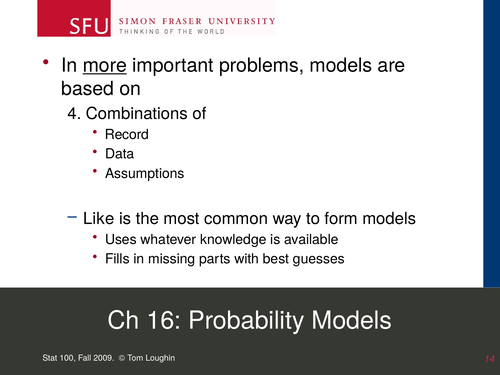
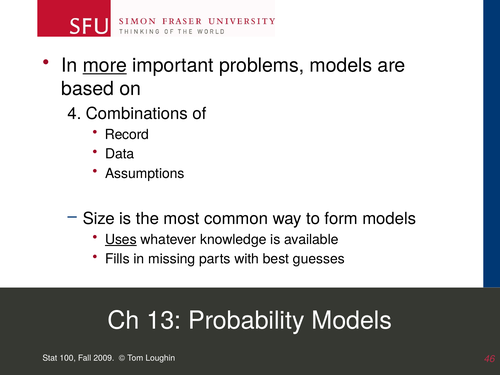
Like: Like -> Size (99, 219)
Uses underline: none -> present (121, 240)
16: 16 -> 13 (164, 320)
14: 14 -> 46 (490, 359)
